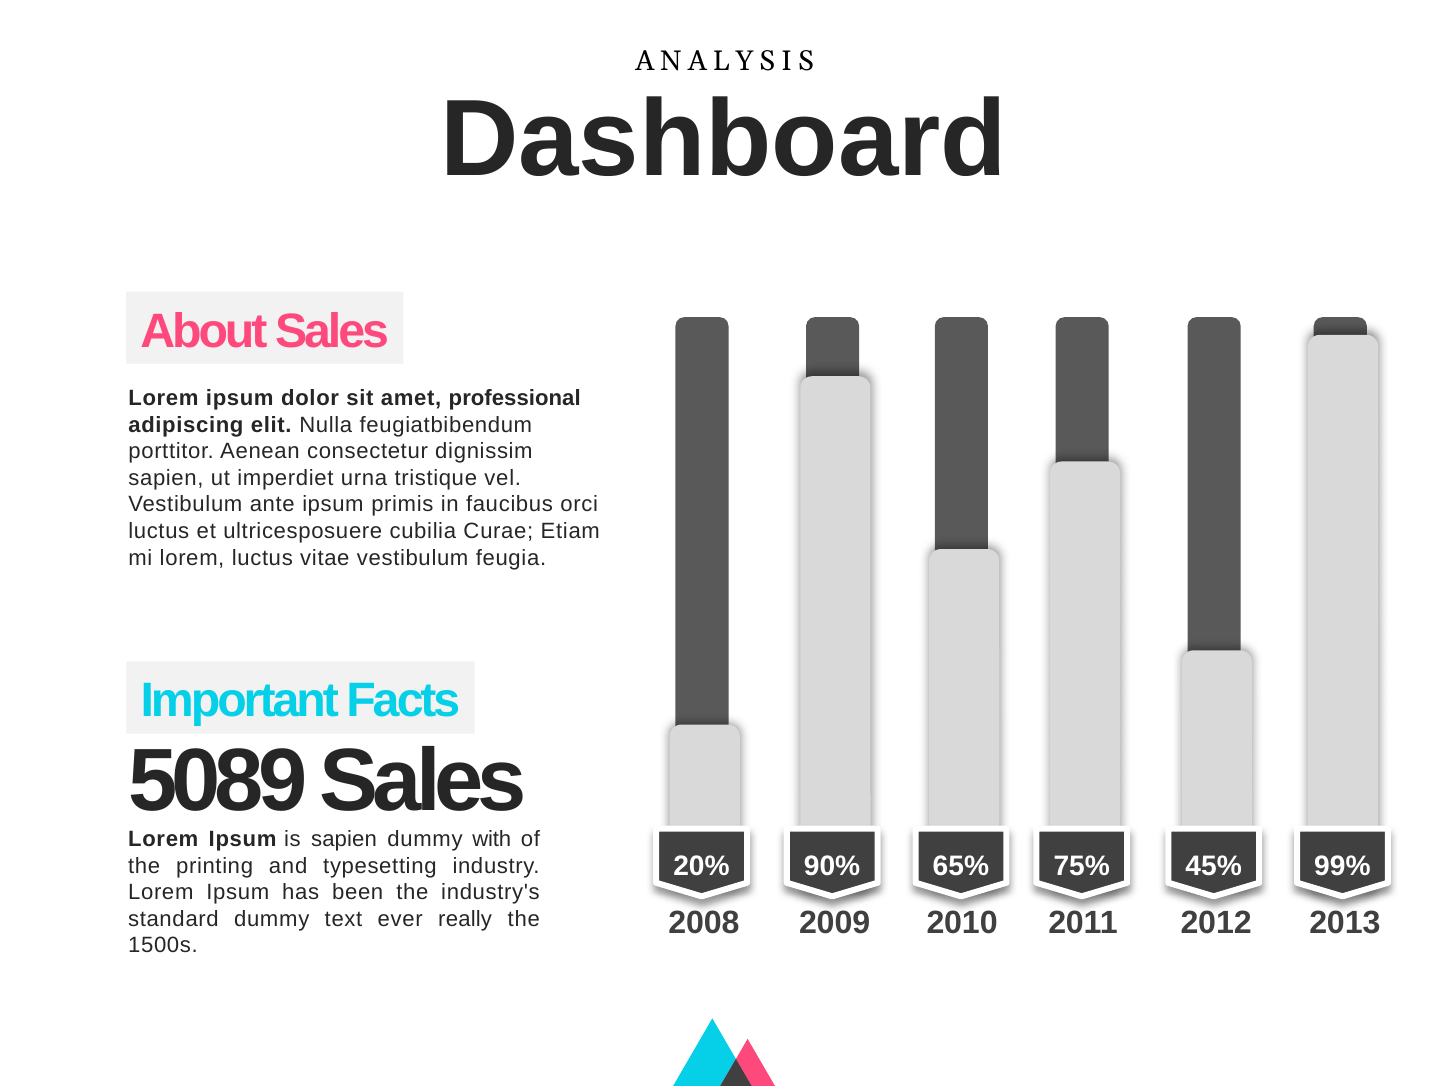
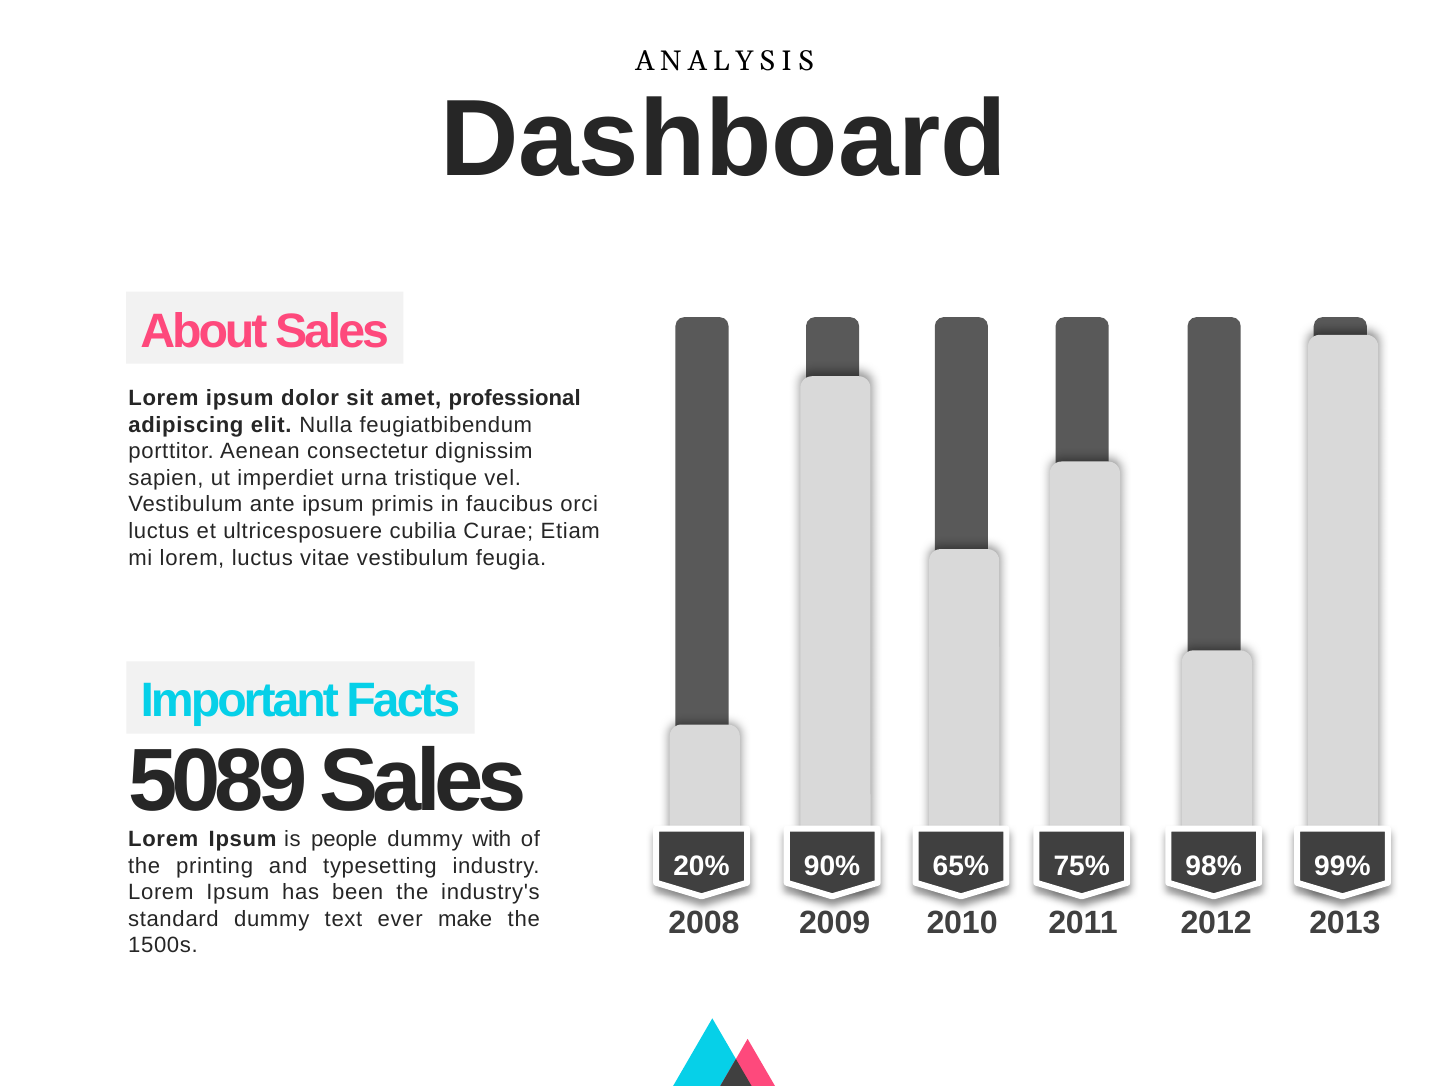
is sapien: sapien -> people (344, 839)
45%: 45% -> 98% (1214, 866)
really: really -> make (465, 919)
